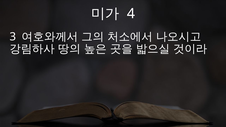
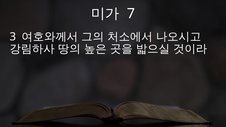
4: 4 -> 7 (131, 14)
